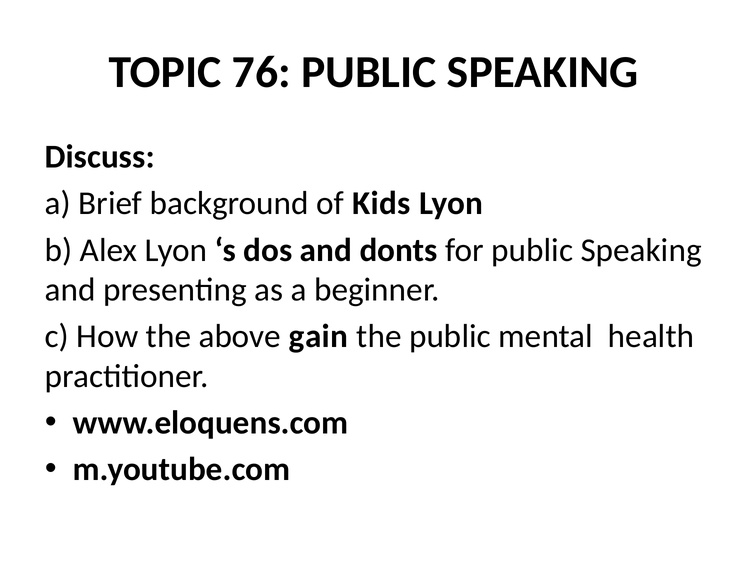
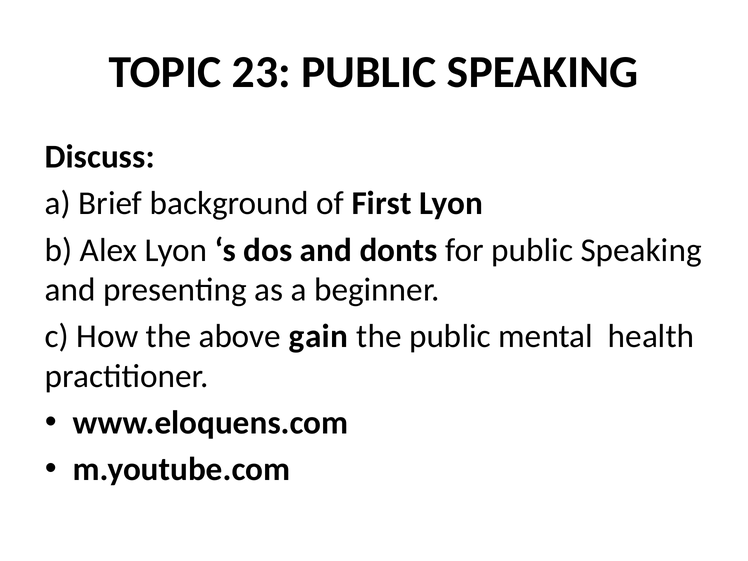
76: 76 -> 23 (261, 72)
Kids: Kids -> First (382, 203)
